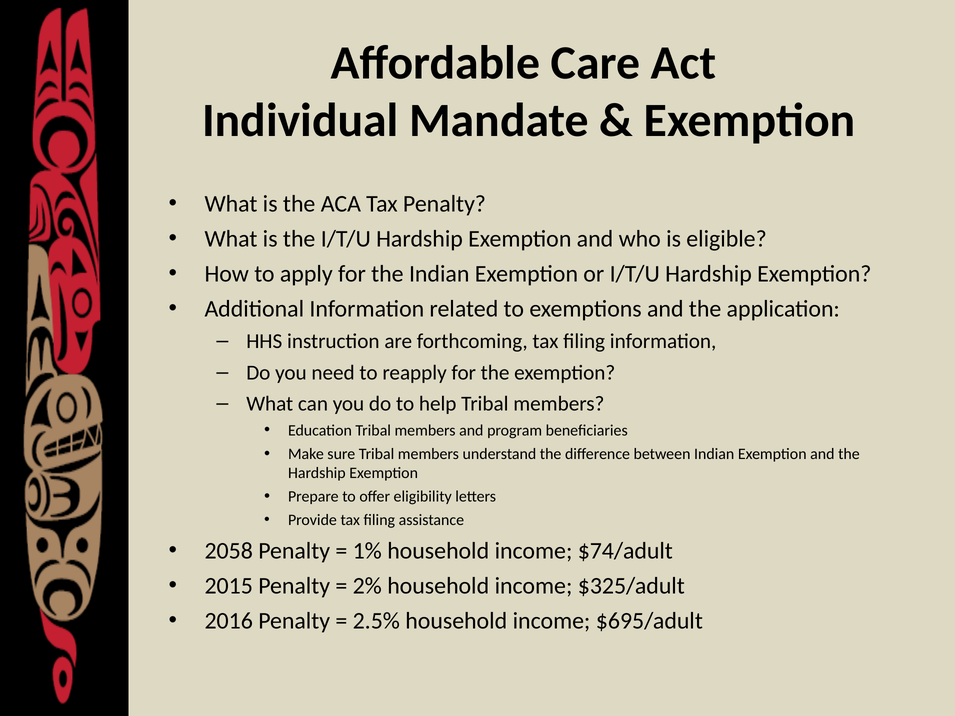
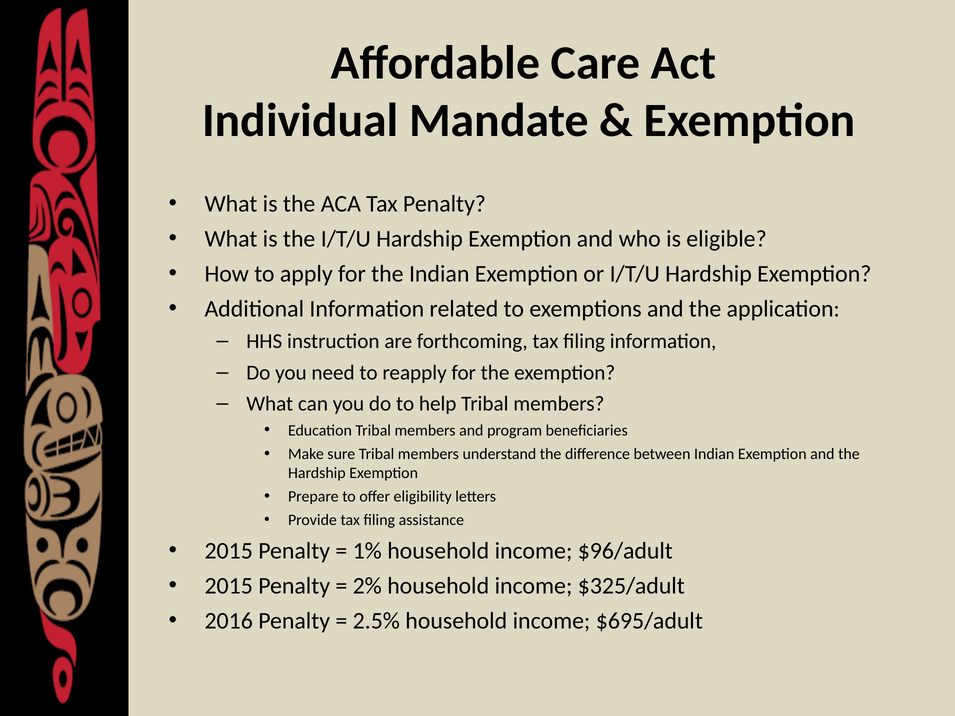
2058: 2058 -> 2015 (229, 551)
$74/adult: $74/adult -> $96/adult (625, 551)
